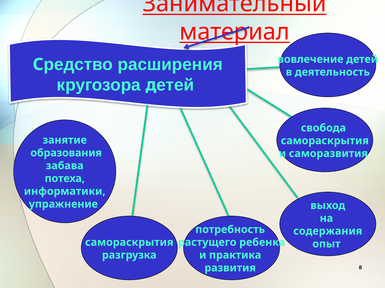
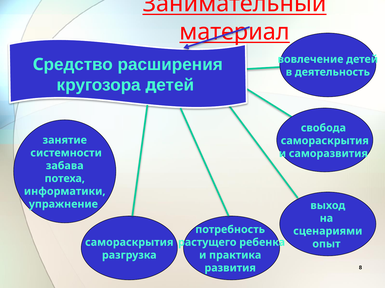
образования: образования -> системности (66, 153)
содержания: содержания -> сценариями (328, 232)
